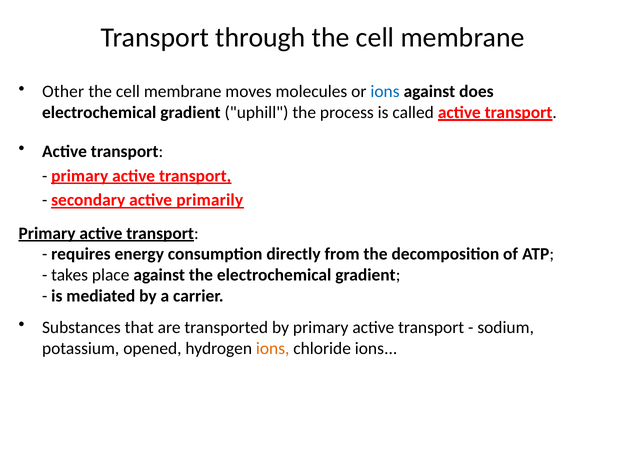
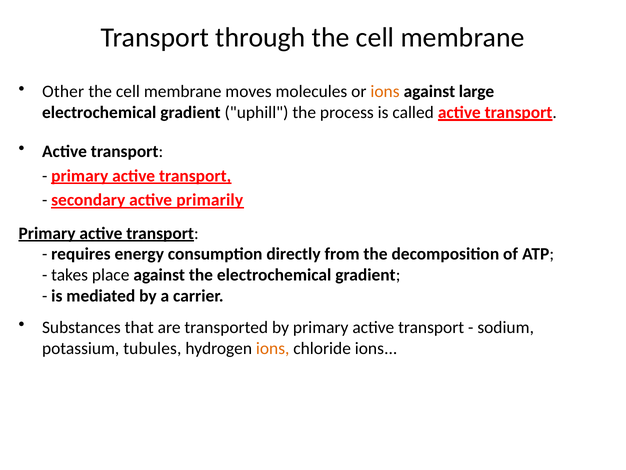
ions colour: blue -> orange (385, 91)
does: does -> large (476, 91)
opened: opened -> tubules (152, 348)
